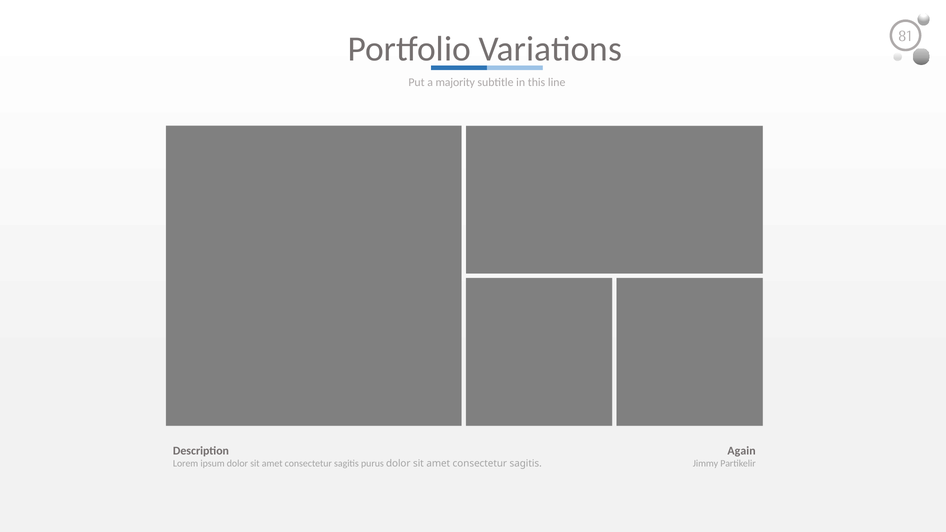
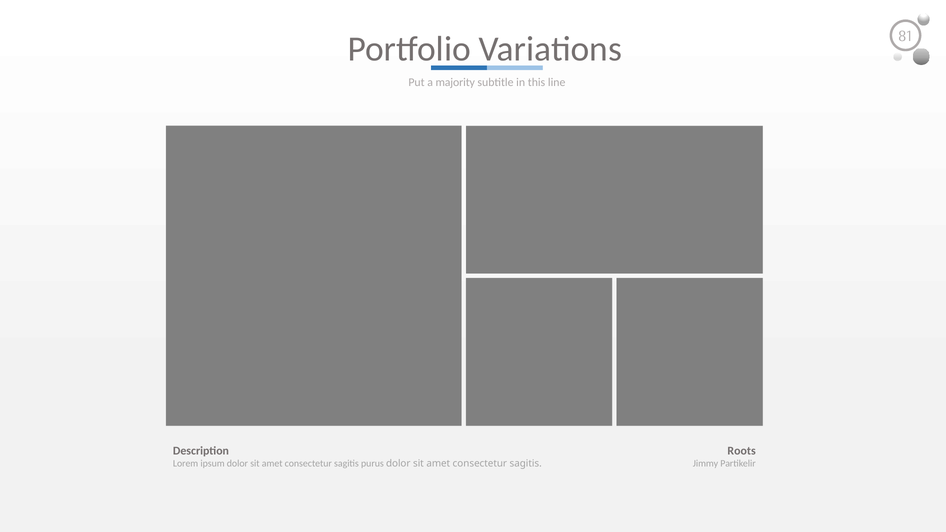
Again: Again -> Roots (742, 451)
